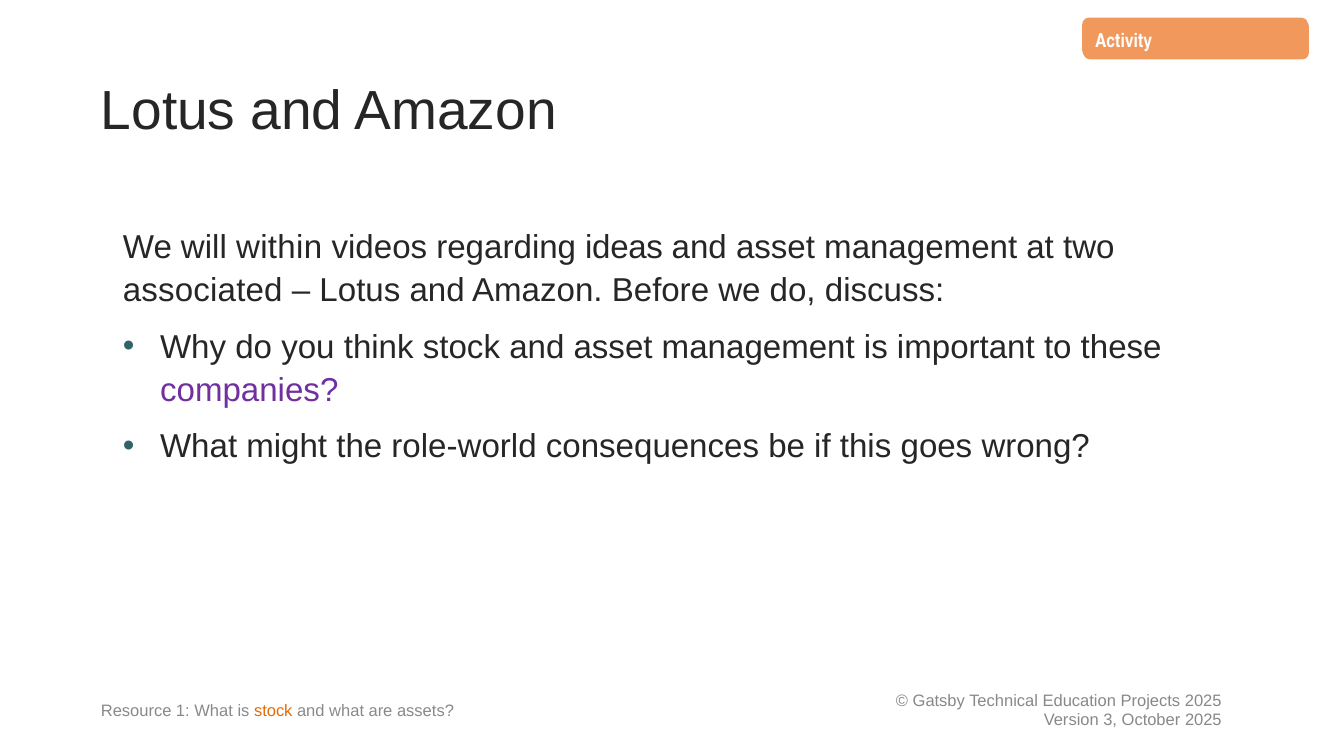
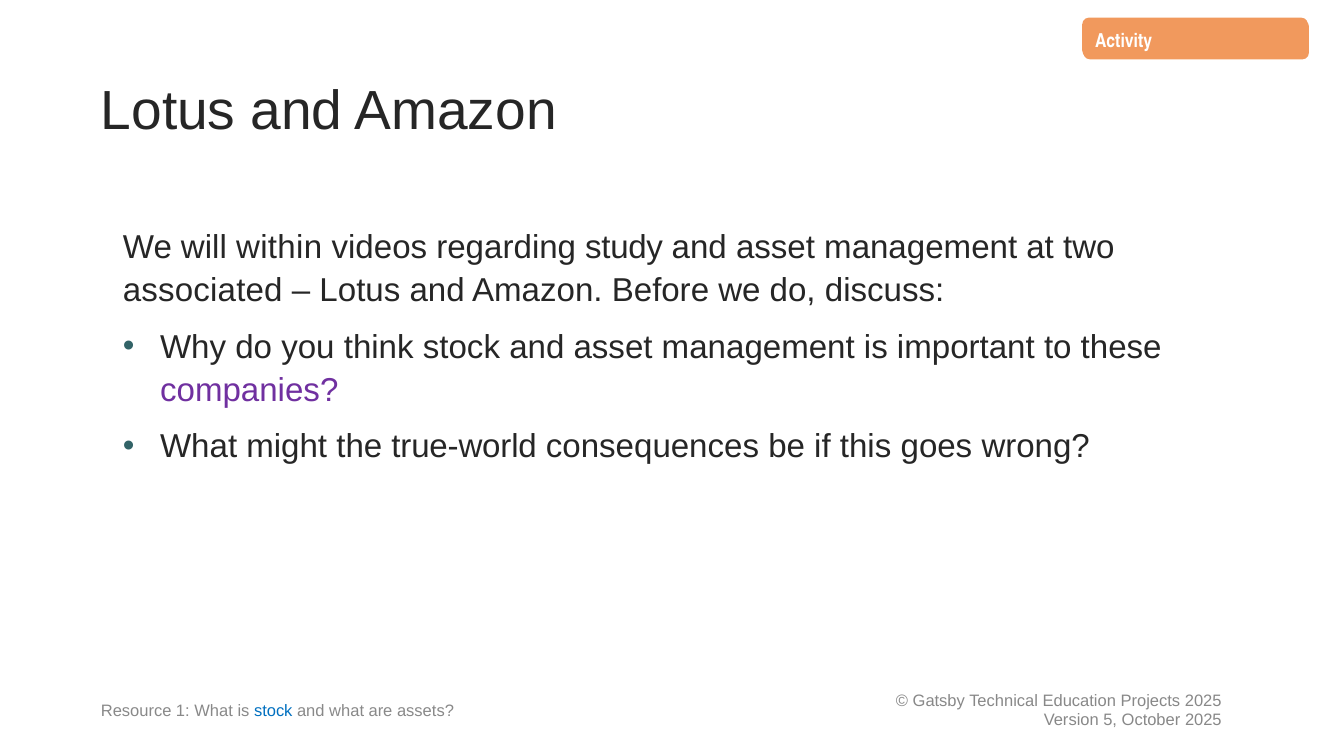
ideas: ideas -> study (624, 248)
role-world: role-world -> true-world (464, 447)
stock colour: orange -> blue (273, 711)
3: 3 -> 5 (1110, 721)
